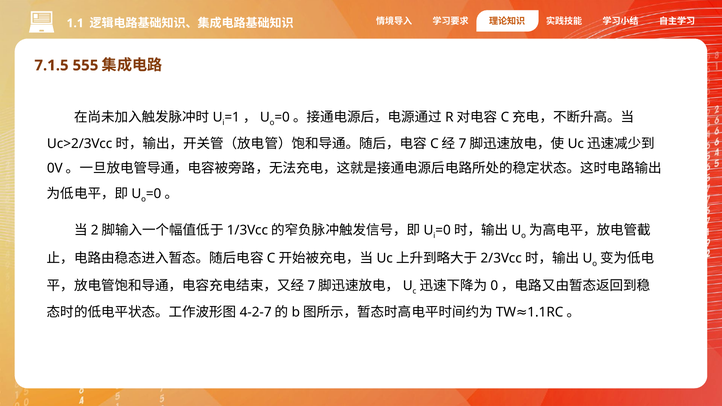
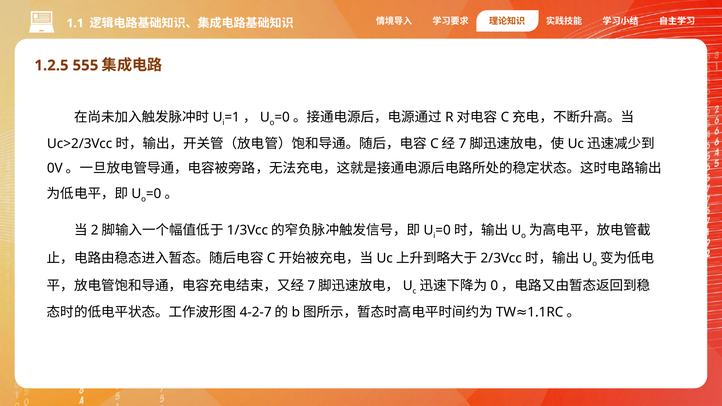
7.1.5: 7.1.5 -> 1.2.5 (51, 65)
